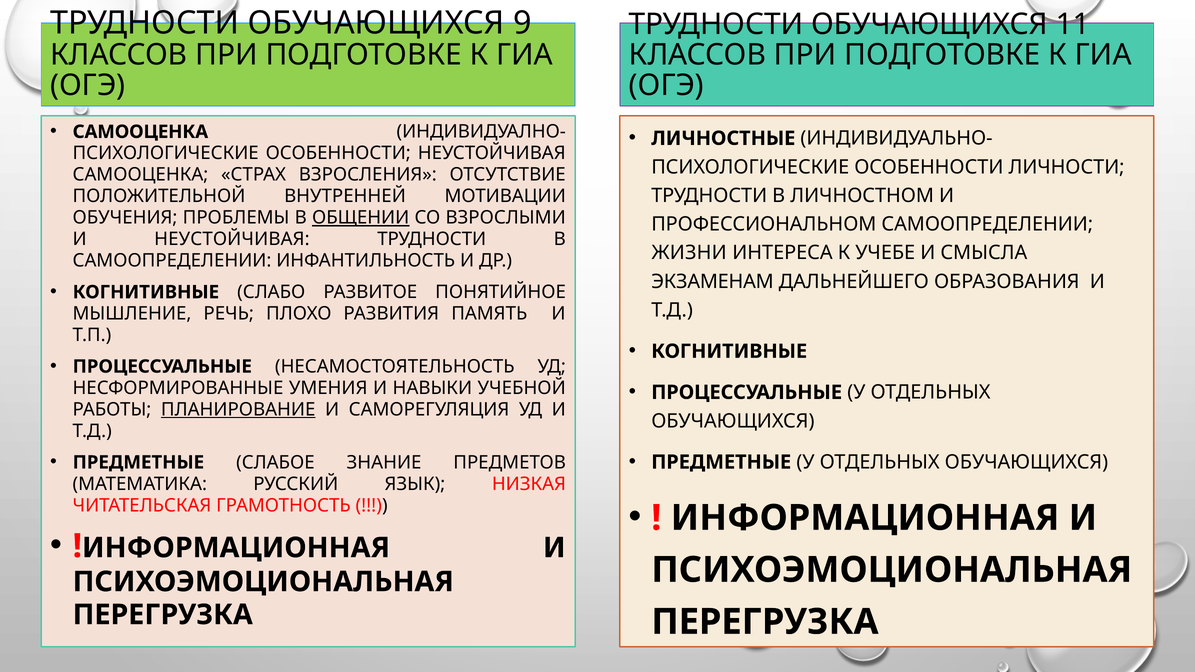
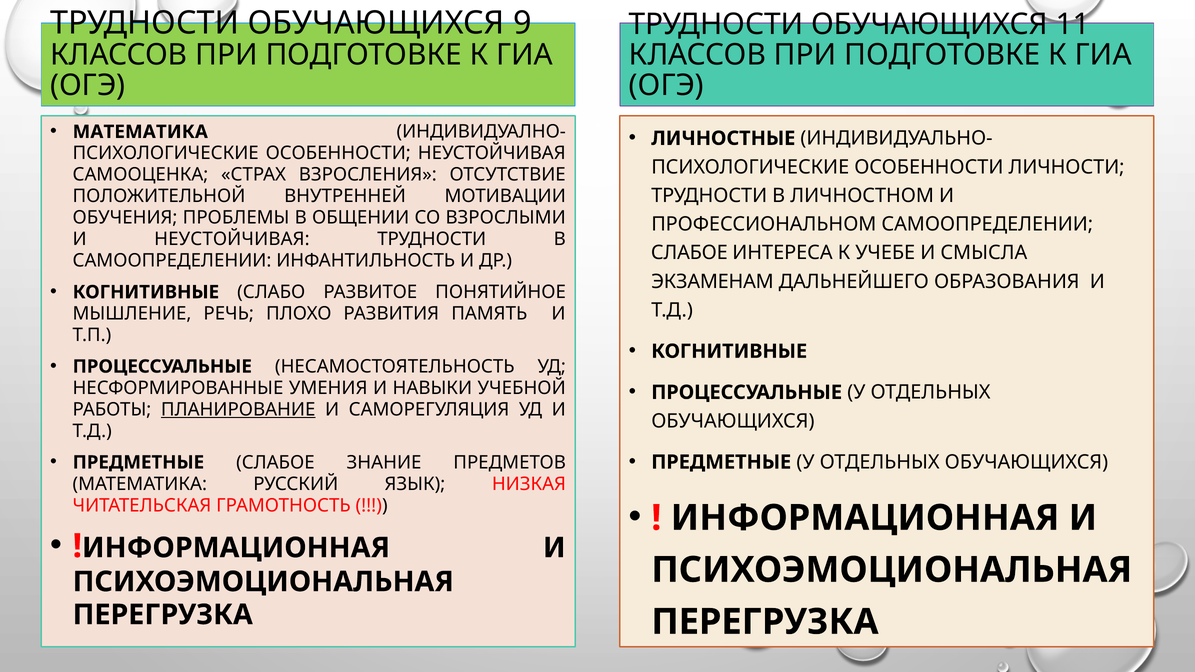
САМООЦЕНКА: САМООЦЕНКА -> МАТЕМАТИКА (140, 132)
ОБЩЕНИИ underline: present -> none (361, 218)
ЖИЗНИ: ЖИЗНИ -> СЛАБОЕ (689, 253)
